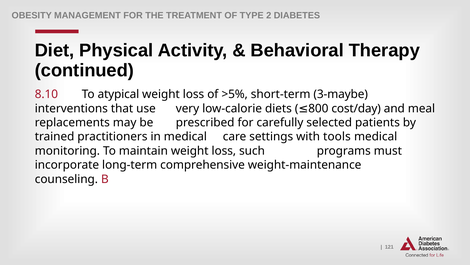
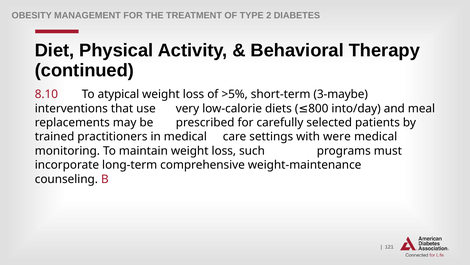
cost/day: cost/day -> into/day (356, 108)
tools: tools -> were (337, 136)
